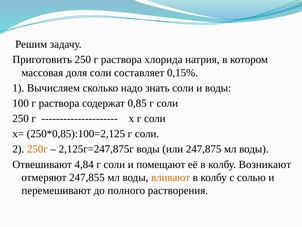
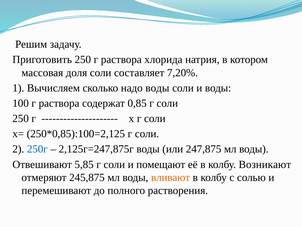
0,15%: 0,15% -> 7,20% (183, 73)
надо знать: знать -> воды (157, 88)
250г colour: orange -> blue (37, 149)
4,84: 4,84 -> 5,85 (84, 164)
247,855: 247,855 -> 245,875 (87, 177)
